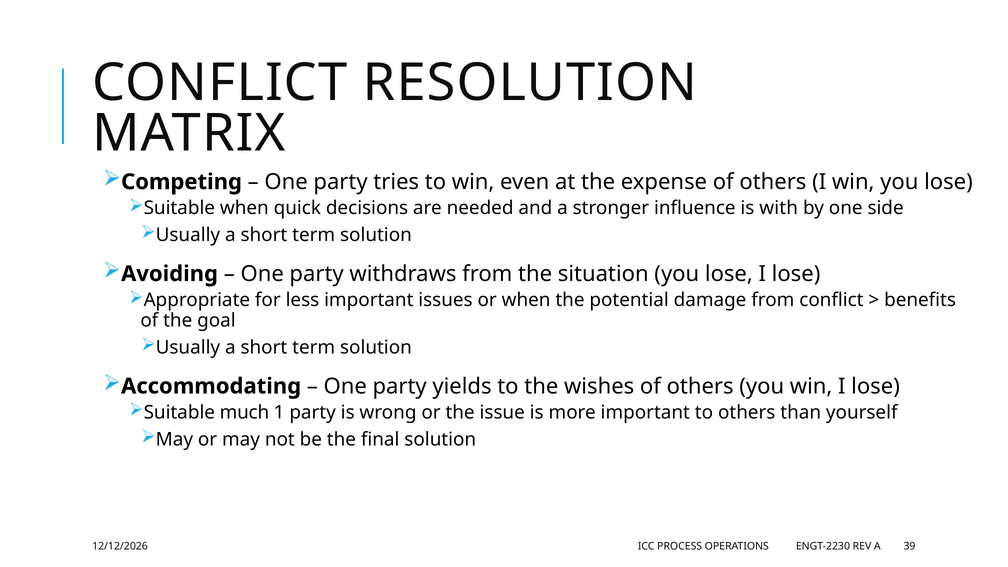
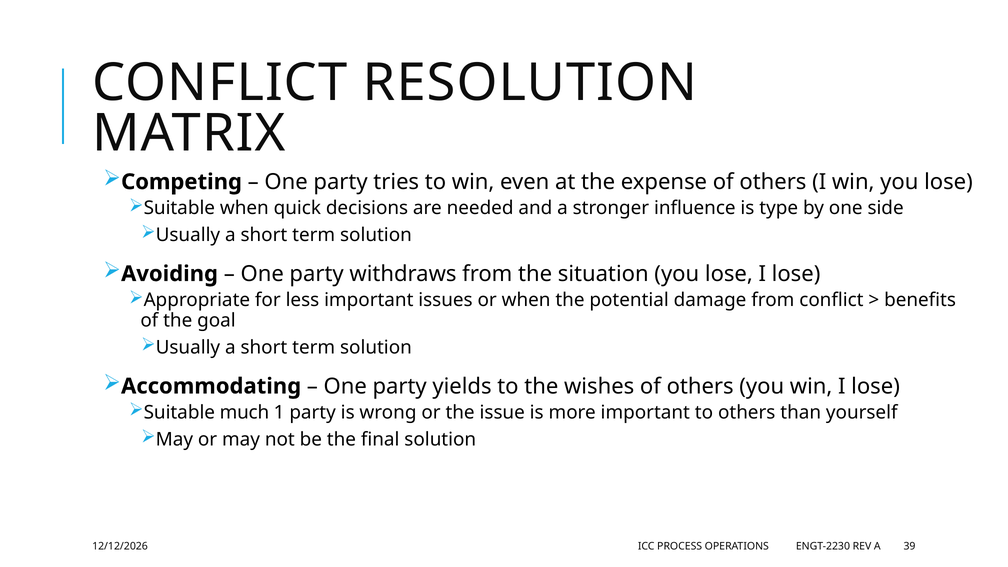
with: with -> type (779, 208)
